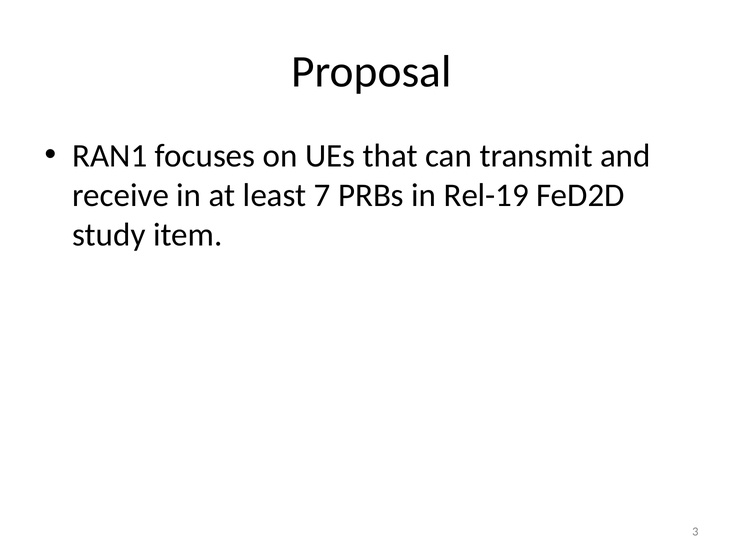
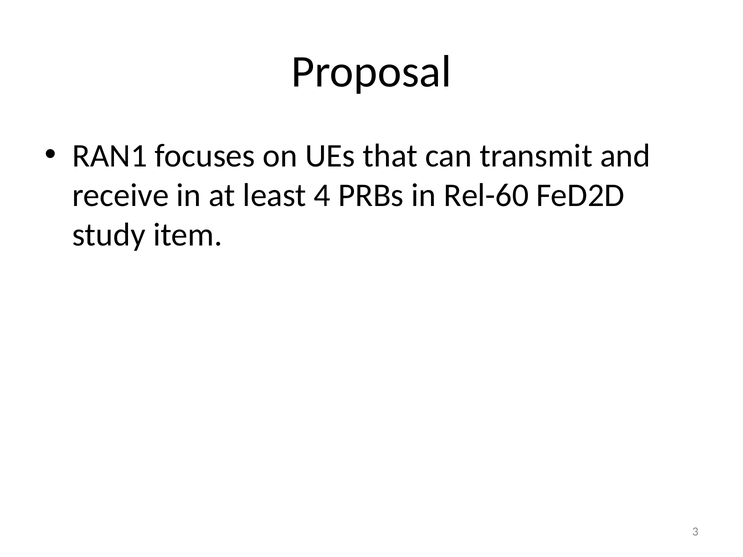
7: 7 -> 4 (322, 196)
Rel-19: Rel-19 -> Rel-60 (486, 196)
